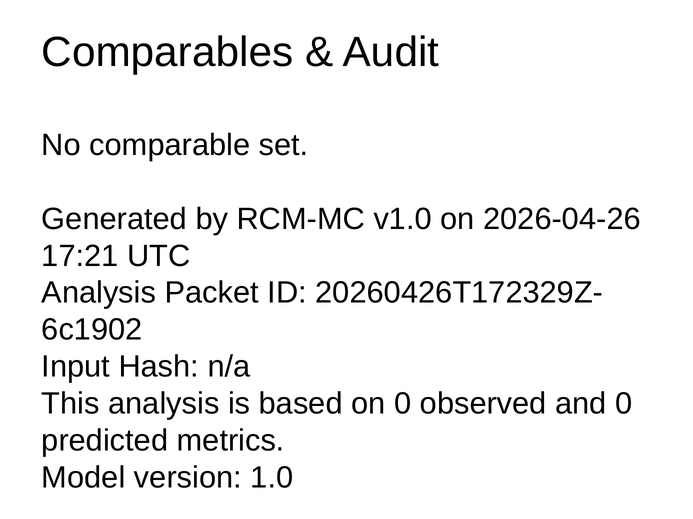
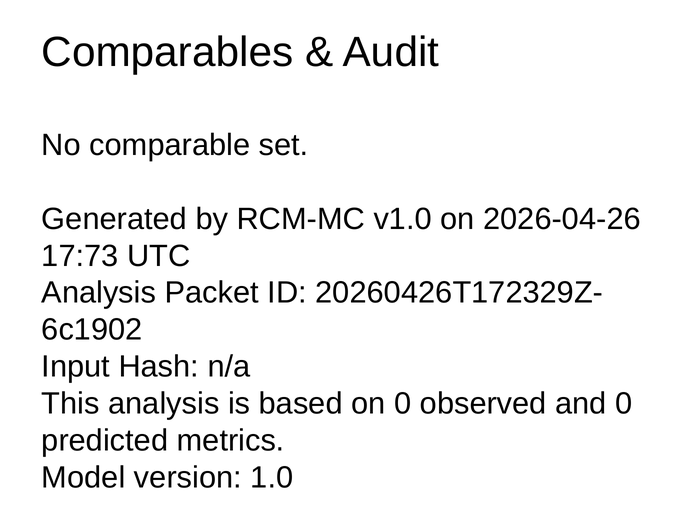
17:21: 17:21 -> 17:73 (80, 256)
